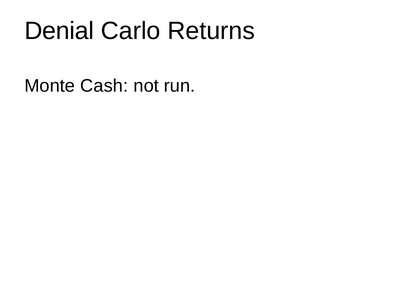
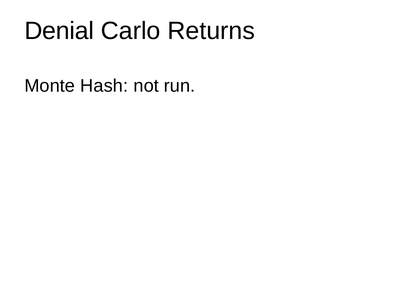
Cash: Cash -> Hash (104, 86)
